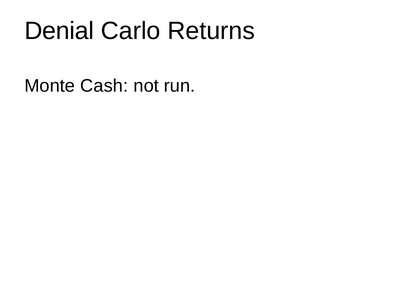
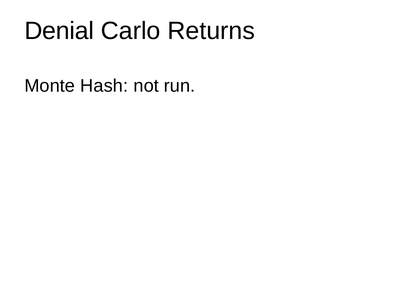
Cash: Cash -> Hash (104, 86)
